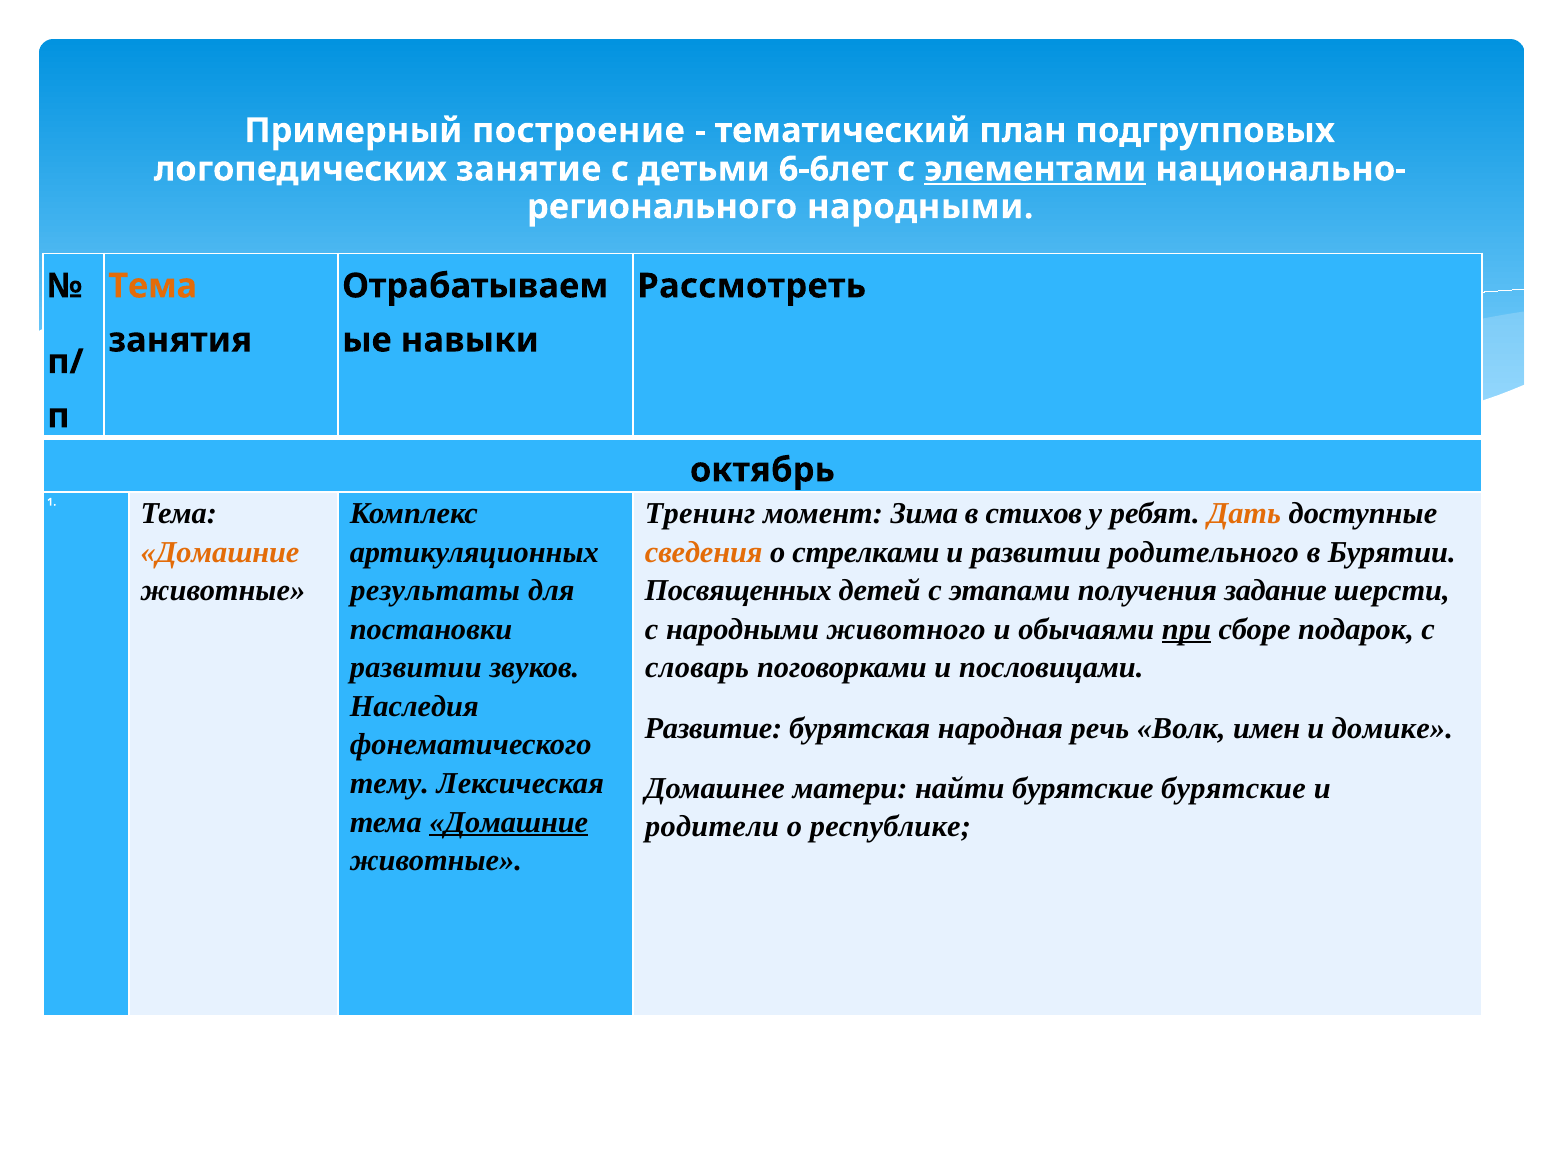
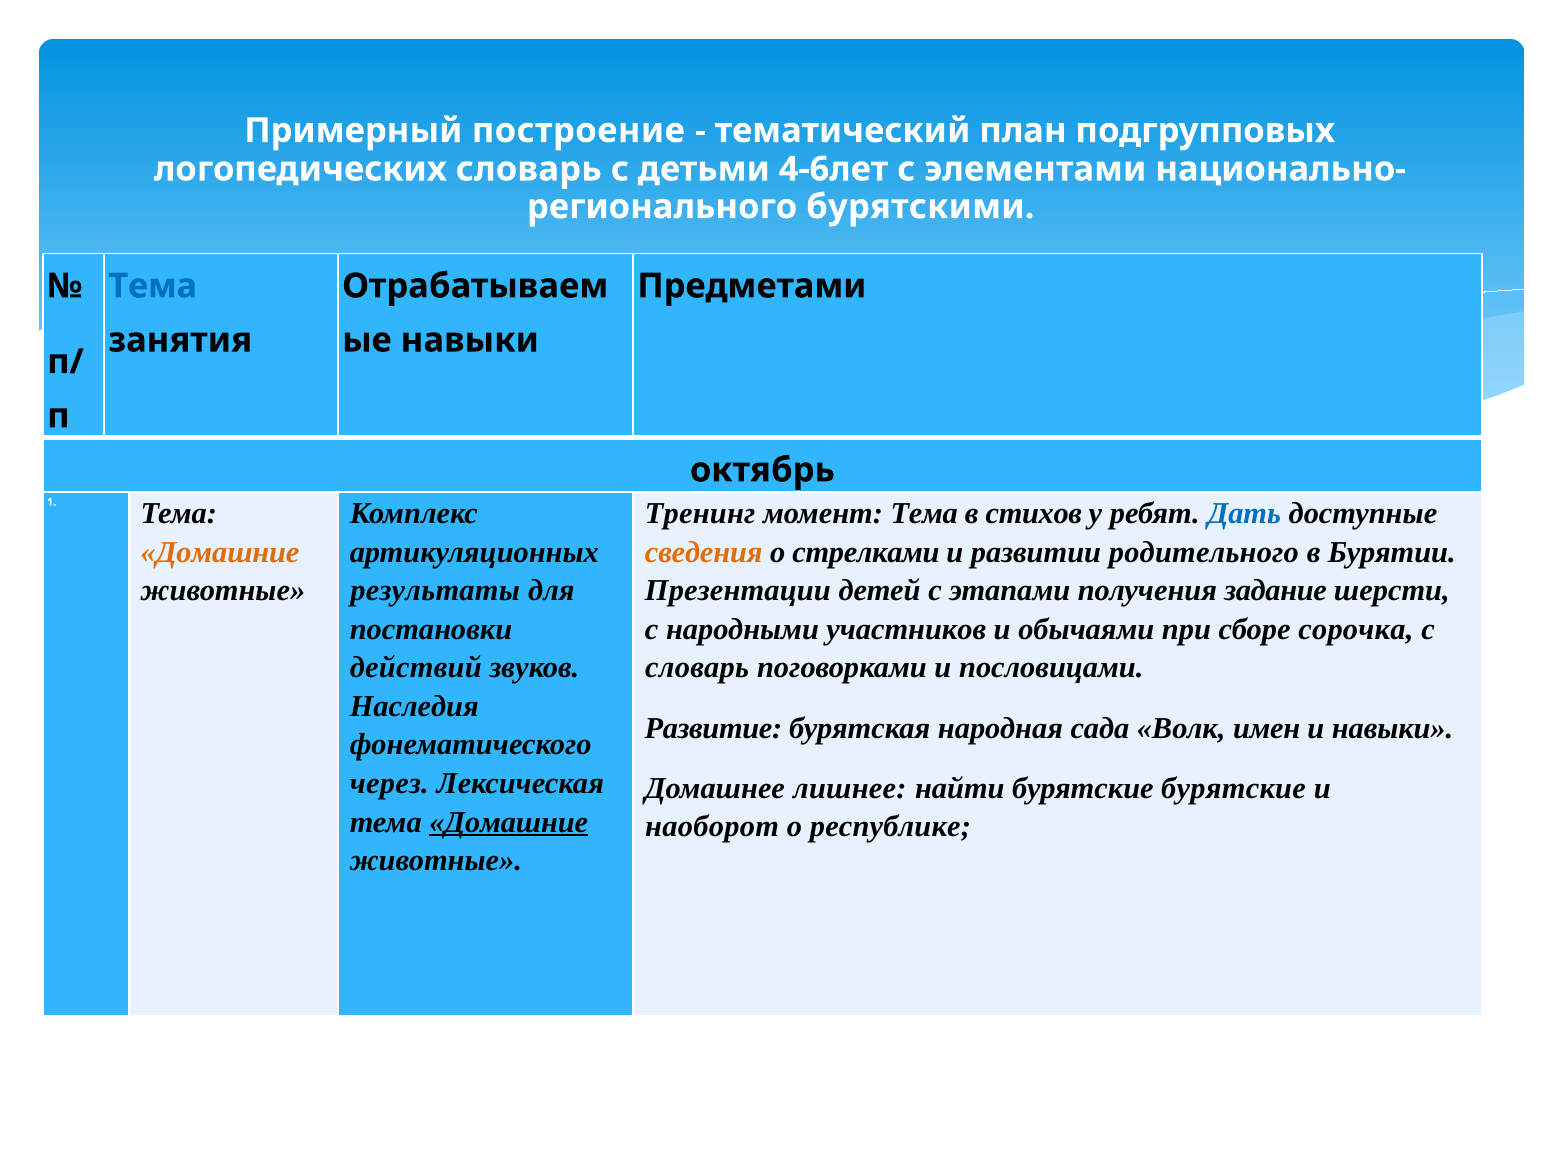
логопедических занятие: занятие -> словарь (529, 169)
6-6лет: 6-6лет -> 4-6лет (834, 169)
элементами underline: present -> none (1035, 169)
народными: народными -> бурятскими (920, 207)
Тема colour: orange -> blue (153, 286)
Рассмотреть: Рассмотреть -> Предметами (752, 286)
момент Зима: Зима -> Тема (924, 514)
Дать colour: orange -> blue (1244, 514)
Посвященных: Посвященных -> Презентации (738, 591)
животного: животного -> участников (906, 630)
при underline: present -> none (1186, 630)
подарок: подарок -> сорочка (1356, 630)
развитии: развитии -> действий (416, 668)
речь: речь -> сада (1100, 728)
и домике: домике -> навыки (1393, 728)
тему: тему -> через (389, 784)
матери: матери -> лишнее (850, 789)
родители: родители -> наоборот (712, 827)
